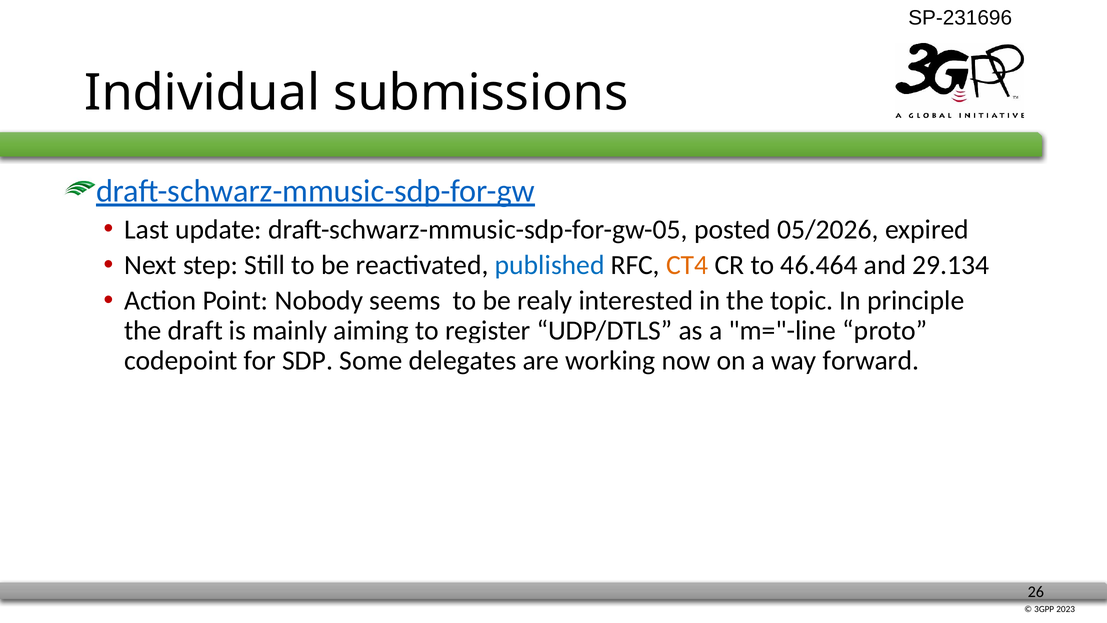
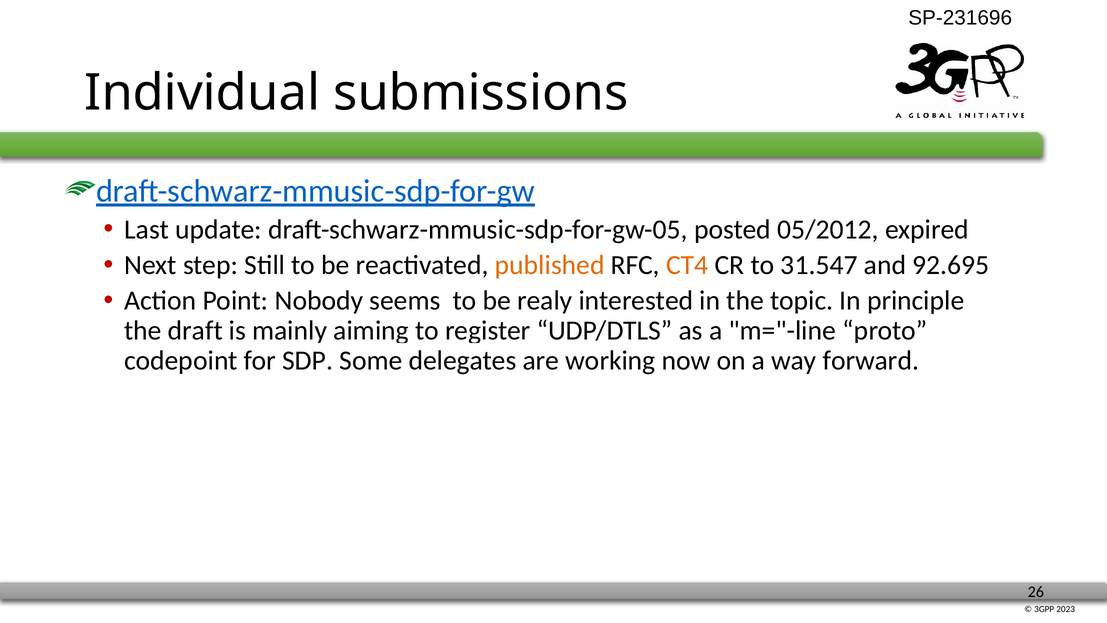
05/2026: 05/2026 -> 05/2012 (828, 229)
published colour: blue -> orange (550, 265)
46.464: 46.464 -> 31.547 (819, 265)
29.134: 29.134 -> 92.695 (951, 265)
